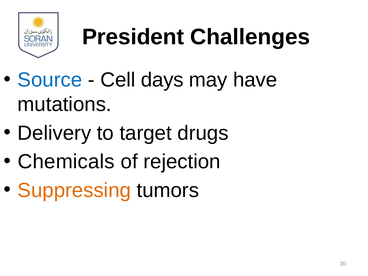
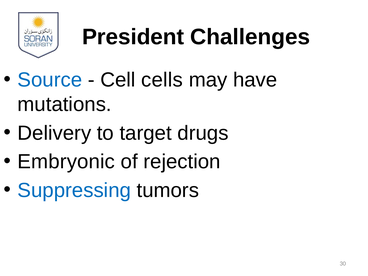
days: days -> cells (162, 80)
Chemicals: Chemicals -> Embryonic (66, 162)
Suppressing colour: orange -> blue (74, 190)
